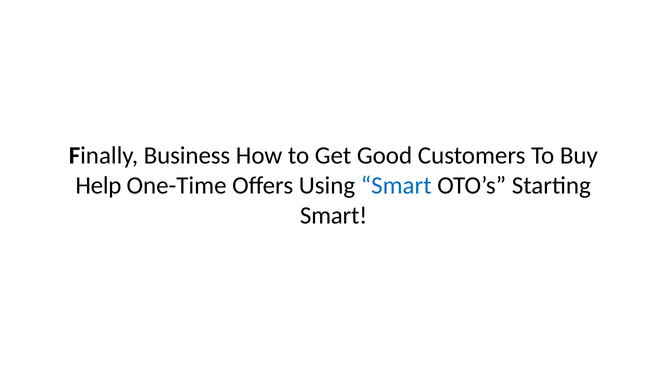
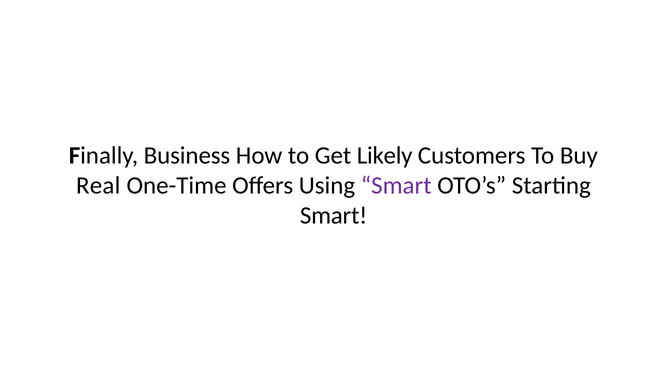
Good: Good -> Likely (385, 156)
Help: Help -> Real (98, 186)
Smart colour: blue -> purple (396, 186)
